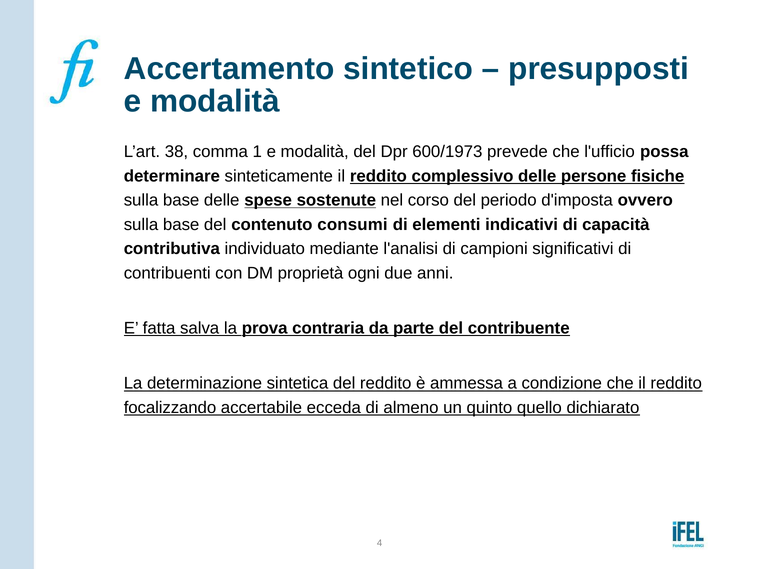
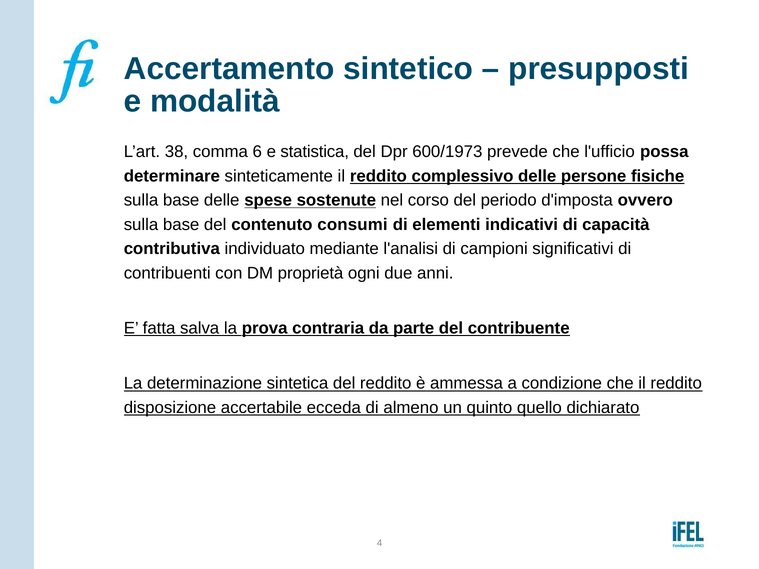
1: 1 -> 6 (257, 152)
modalità: modalità -> statistica (315, 152)
focalizzando: focalizzando -> disposizione (170, 408)
